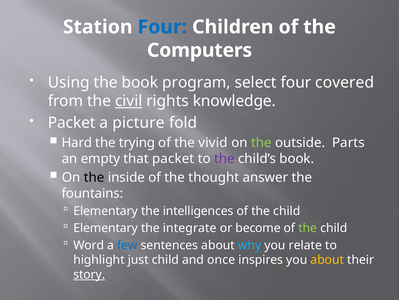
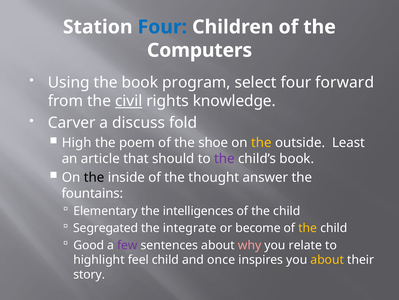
covered: covered -> forward (345, 82)
Packet: Packet -> Carver (72, 123)
picture: picture -> discuss (139, 123)
Hard: Hard -> High (77, 142)
trying: trying -> poem (137, 142)
vivid: vivid -> shoe (213, 142)
the colour: light green -> yellow (261, 142)
Parts: Parts -> Least (348, 142)
empty: empty -> article (100, 158)
that packet: packet -> should (173, 158)
Elementary: Elementary -> Segregated (106, 228)
the colour: light green -> yellow (308, 228)
Word: Word -> Good (89, 245)
few colour: blue -> purple (127, 245)
why colour: light blue -> pink (250, 245)
just: just -> feel (138, 259)
story underline: present -> none (89, 274)
